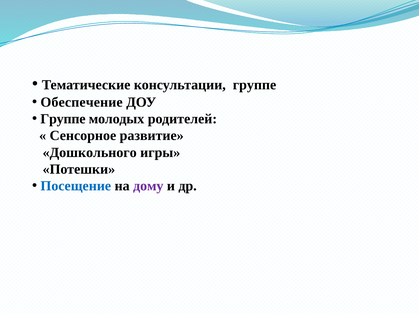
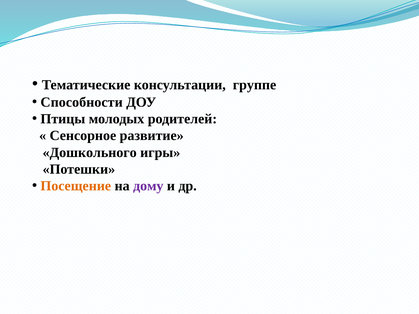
Обеспечение: Обеспечение -> Способности (82, 102)
Группе: Группе -> Птицы (63, 119)
Посещение colour: blue -> orange (76, 186)
